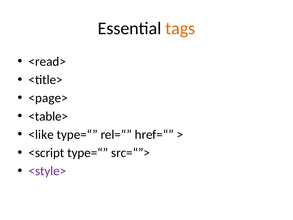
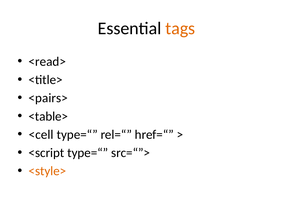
<page>: <page> -> <pairs> (48, 98)
<like: <like -> <cell (41, 134)
<style> colour: purple -> orange (47, 171)
